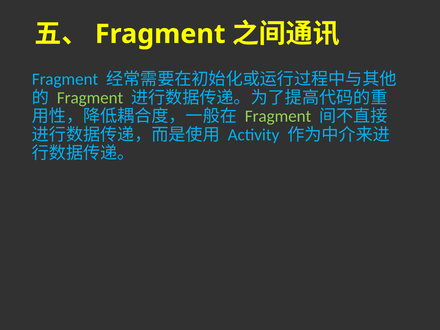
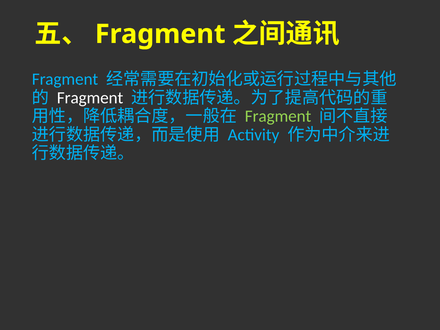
Fragment colour: light green -> white (90, 98)
